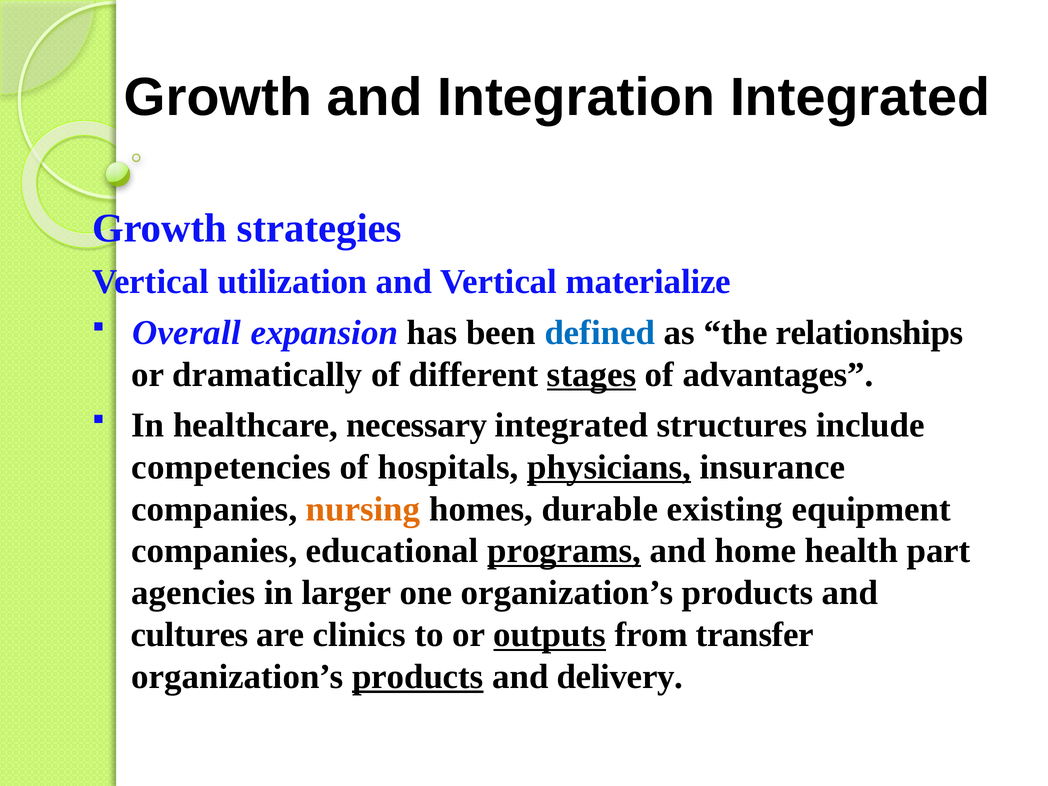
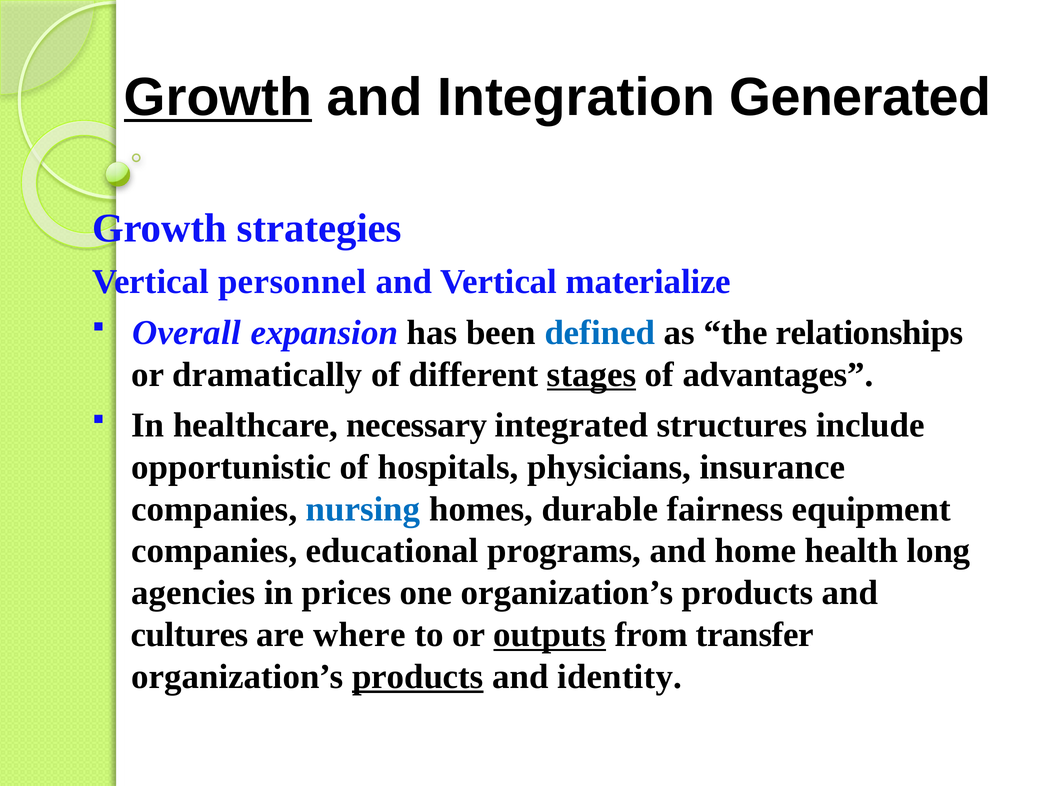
Growth underline: none -> present (218, 97)
Integration Integrated: Integrated -> Generated (860, 97)
utilization: utilization -> personnel (292, 282)
competencies: competencies -> opportunistic (231, 467)
physicians underline: present -> none (609, 467)
nursing colour: orange -> blue (363, 509)
existing: existing -> fairness (725, 509)
programs underline: present -> none (564, 551)
part: part -> long (939, 551)
larger: larger -> prices (347, 593)
clinics: clinics -> where (359, 635)
delivery: delivery -> identity (620, 677)
